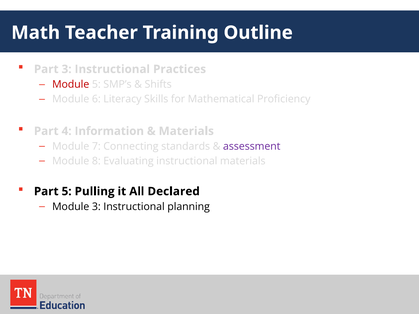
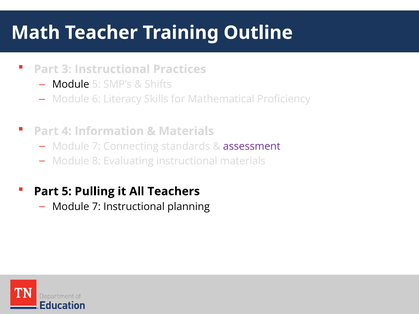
Module colour: red -> black (71, 85)
Declared: Declared -> Teachers (174, 192)
3: 3 -> 7 (96, 207)
